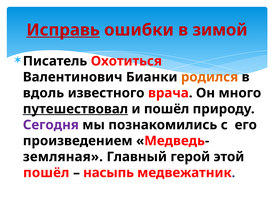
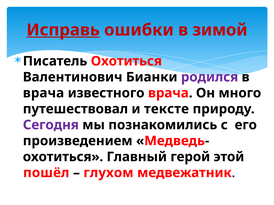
родился colour: orange -> purple (210, 77)
вдоль: вдоль -> врача (43, 93)
путешествовал underline: present -> none (75, 109)
и пошёл: пошёл -> тексте (166, 109)
земляная: земляная -> охотиться (63, 157)
насыпь: насыпь -> глухом (108, 173)
